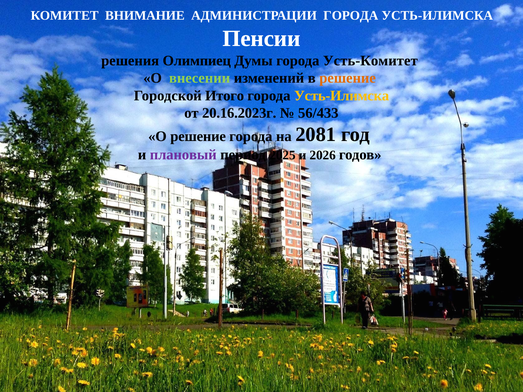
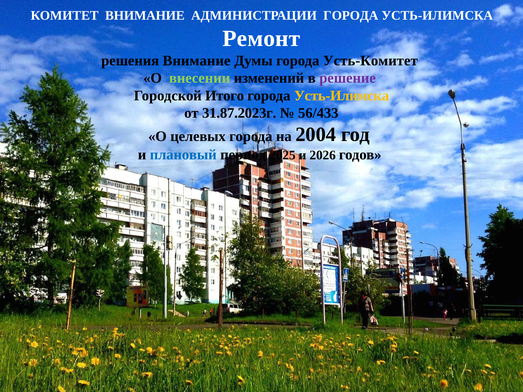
Пенсии: Пенсии -> Ремонт (261, 39)
решения Олимпиец: Олимпиец -> Внимание (197, 61)
решение colour: orange -> purple (348, 78)
20.16.2023г: 20.16.2023г -> 31.87.2023г (239, 113)
О решение: решение -> целевых (198, 136)
2081: 2081 -> 2004 (316, 134)
плановый colour: purple -> blue (183, 155)
